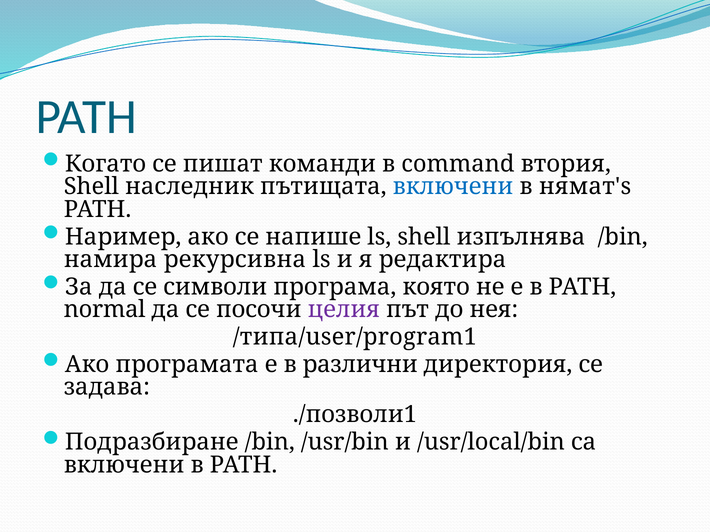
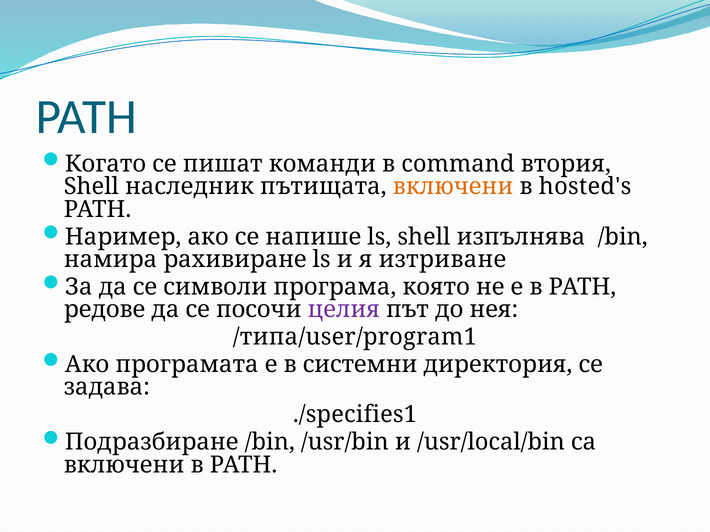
включени colour: blue -> orange (453, 187)
нямат's: нямат's -> hosted's (585, 187)
рекурсивна: рекурсивна -> рахивиране (235, 260)
редактира: редактира -> изтриване (442, 260)
normal: normal -> редове (105, 310)
различни: различни -> системни (360, 365)
./позволи1: ./позволи1 -> ./specifies1 (355, 415)
